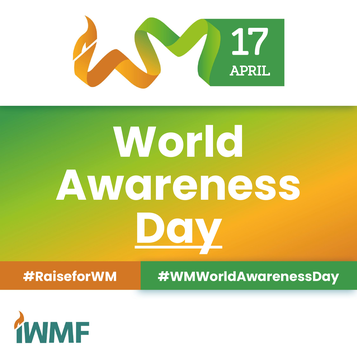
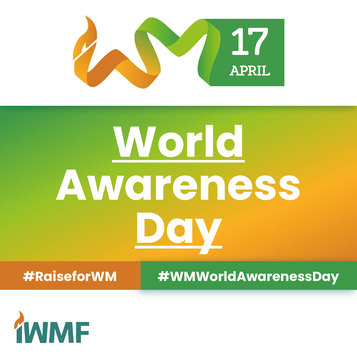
World underline: none -> present (179, 143)
